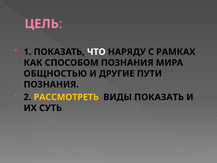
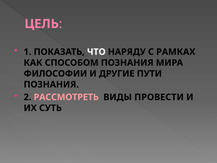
ОБЩНОСТЬЮ: ОБЩНОСТЬЮ -> ФИЛОСОФИИ (55, 74)
РАССМОТРЕТЬ colour: yellow -> pink (66, 97)
ВИДЫ ПОКАЗАТЬ: ПОКАЗАТЬ -> ПРОВЕСТИ (159, 97)
